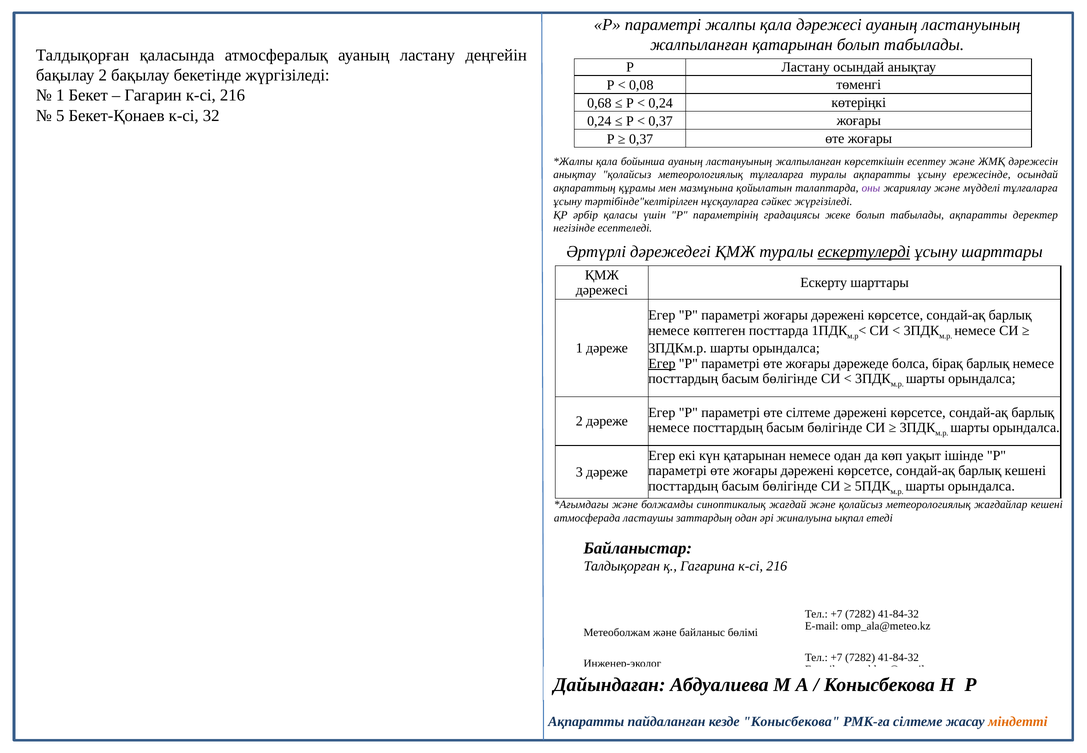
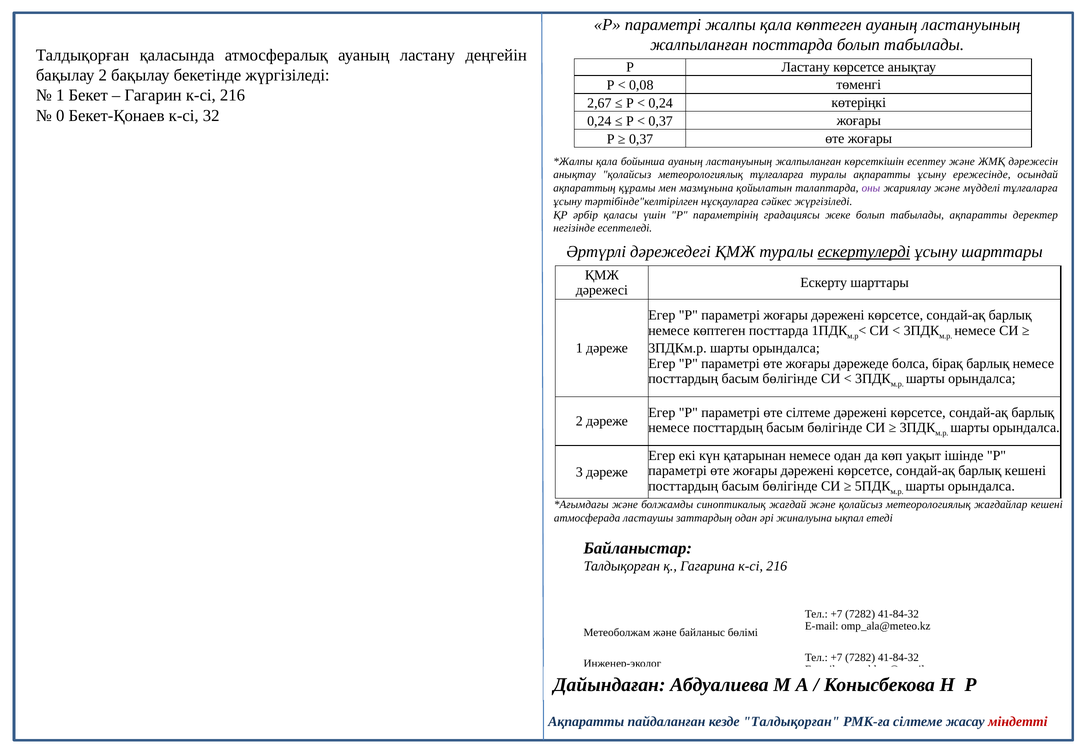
қала дәрежесі: дәрежесі -> көптеген (829, 25)
жалпыланған қатарынан: қатарынан -> посттарда (792, 45)
Ластану осындай: осындай -> көрсетсе (859, 67)
0,68: 0,68 -> 2,67 (599, 103)
5: 5 -> 0 (60, 115)
Егер underline: present -> none (662, 363)
кезде Конысбекова: Конысбекова -> Талдықорған (791, 721)
міндетті colour: orange -> red (1018, 721)
